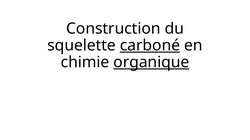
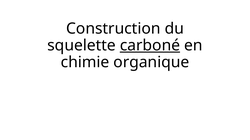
organique underline: present -> none (151, 62)
